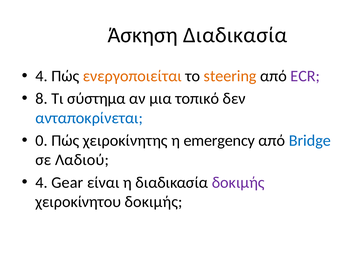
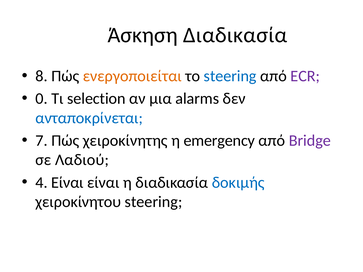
4: 4 -> 8 (42, 76)
steering colour: orange -> blue (230, 76)
8: 8 -> 0 (42, 99)
σύστημα: σύστημα -> selection (96, 99)
τοπικό: τοπικό -> alarms (197, 99)
0: 0 -> 7 (42, 141)
Bridge colour: blue -> purple (310, 141)
4 Gear: Gear -> Είναι (67, 183)
δοκιμής colour: purple -> blue (238, 183)
χειροκίνητου δοκιμής: δοκιμής -> steering (154, 202)
